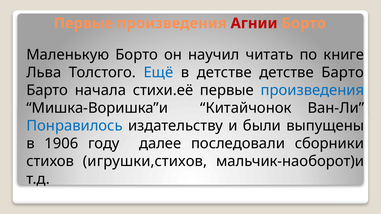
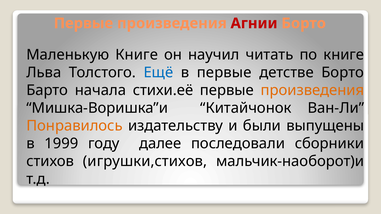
Маленькую Борто: Борто -> Книге (137, 55)
в детстве: детстве -> первые (224, 73)
детстве Барто: Барто -> Борто (343, 73)
произведения colour: blue -> orange (312, 90)
Понравилось colour: blue -> orange (74, 126)
1906: 1906 -> 1999 (61, 144)
